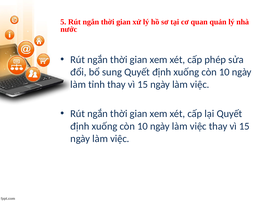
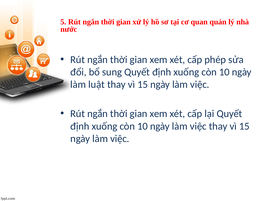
tỉnh: tỉnh -> luật (97, 84)
